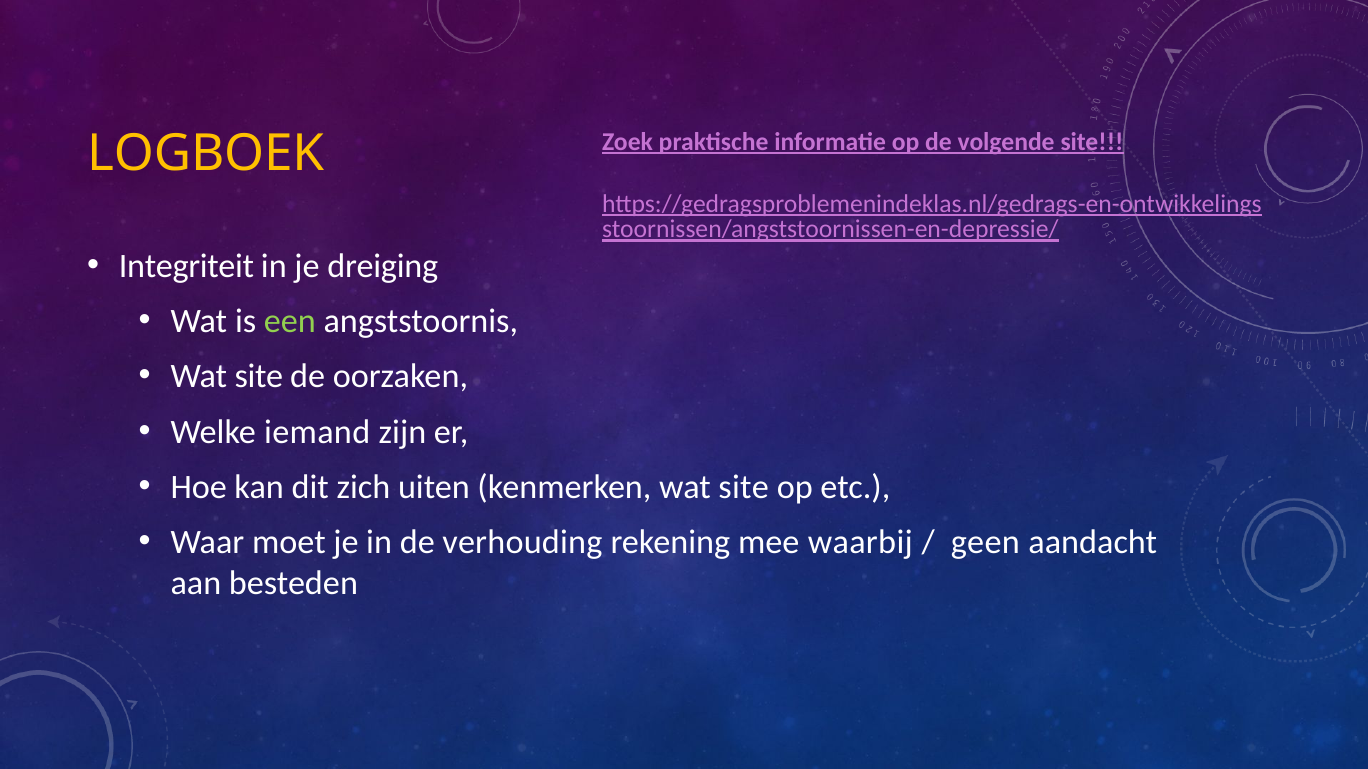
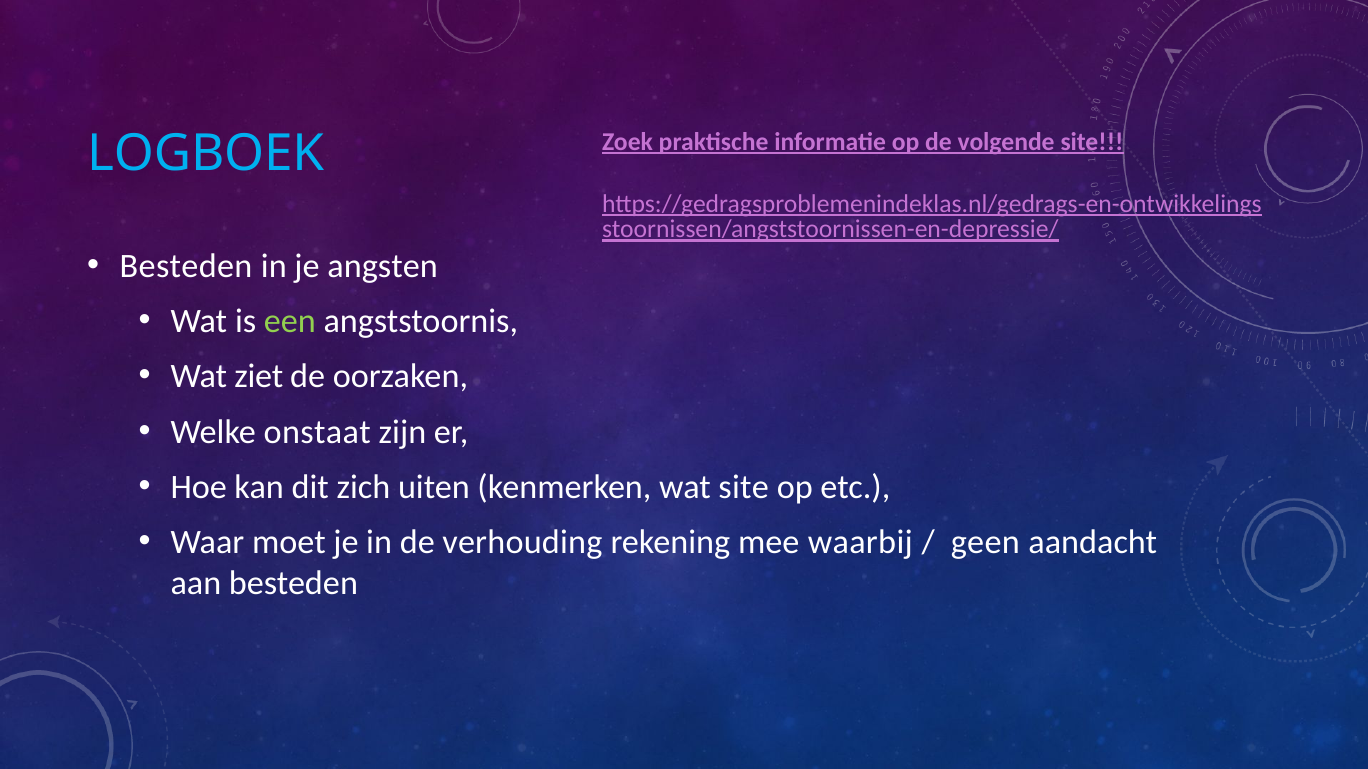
LOGBOEK colour: yellow -> light blue (206, 154)
Integriteit: Integriteit -> Besteden (186, 266)
dreiging: dreiging -> angsten (383, 266)
site: site -> ziet (259, 377)
iemand: iemand -> onstaat (317, 432)
